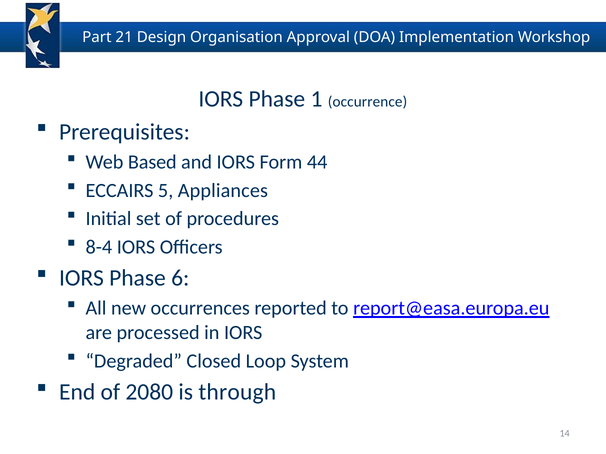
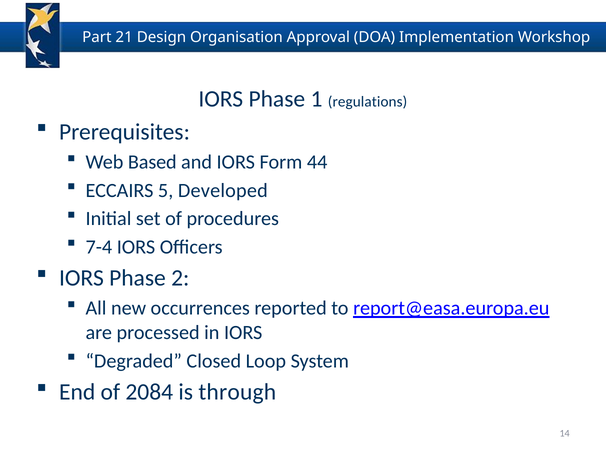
occurrence: occurrence -> regulations (368, 102)
Appliances: Appliances -> Developed (223, 191)
8-4: 8-4 -> 7-4 (99, 247)
6: 6 -> 2 (180, 278)
2080: 2080 -> 2084 (149, 393)
